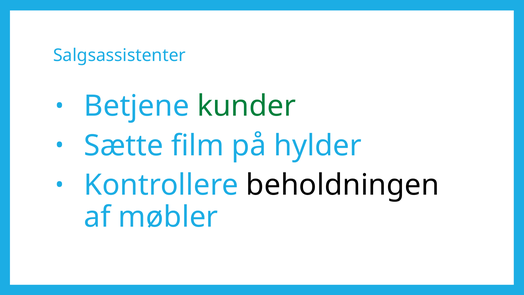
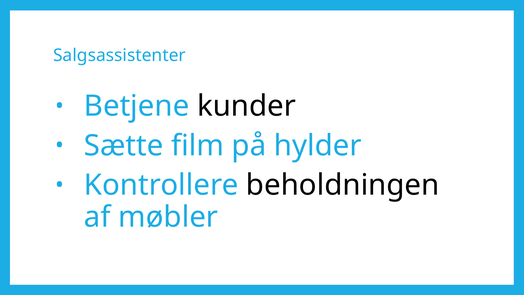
kunder colour: green -> black (247, 106)
